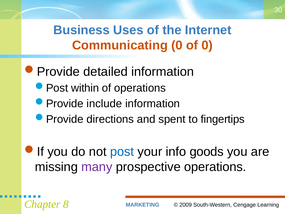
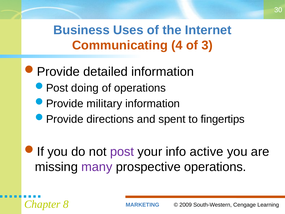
Communicating 0: 0 -> 4 (177, 45)
of 0: 0 -> 3 (207, 45)
within: within -> doing (85, 88)
include: include -> military (104, 104)
post colour: blue -> purple (122, 152)
goods: goods -> active (207, 152)
